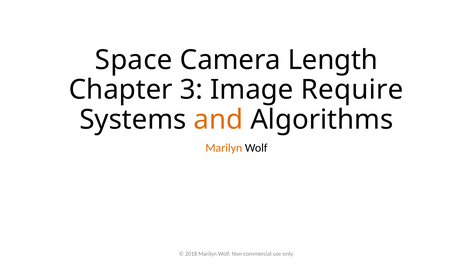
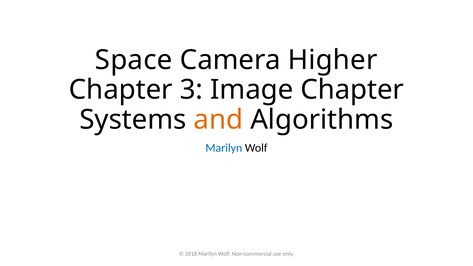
Length: Length -> Higher (333, 60)
Image Require: Require -> Chapter (352, 90)
Marilyn colour: orange -> blue (224, 148)
